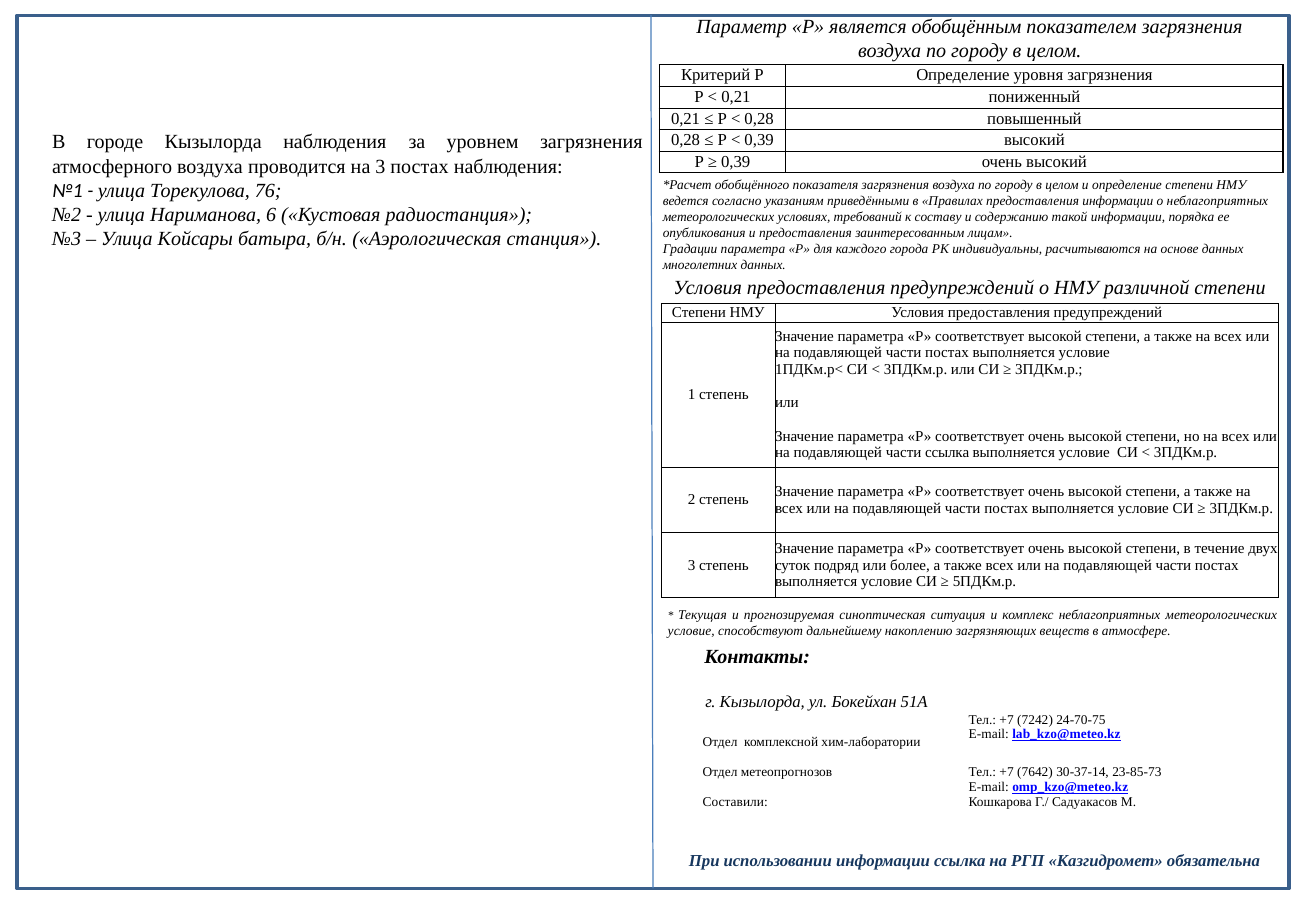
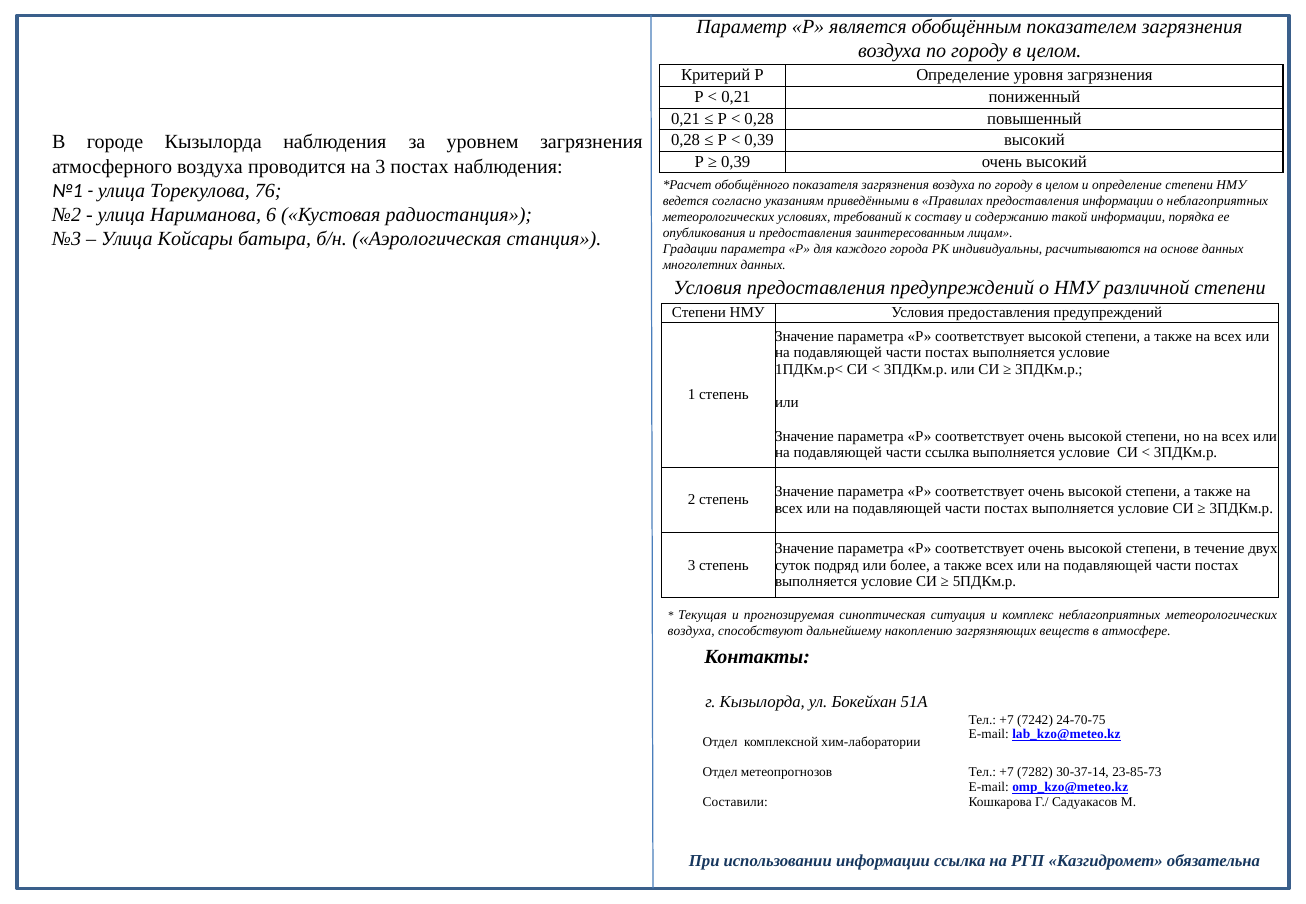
условие: условие -> воздуха (691, 631)
7642: 7642 -> 7282 (1035, 773)
